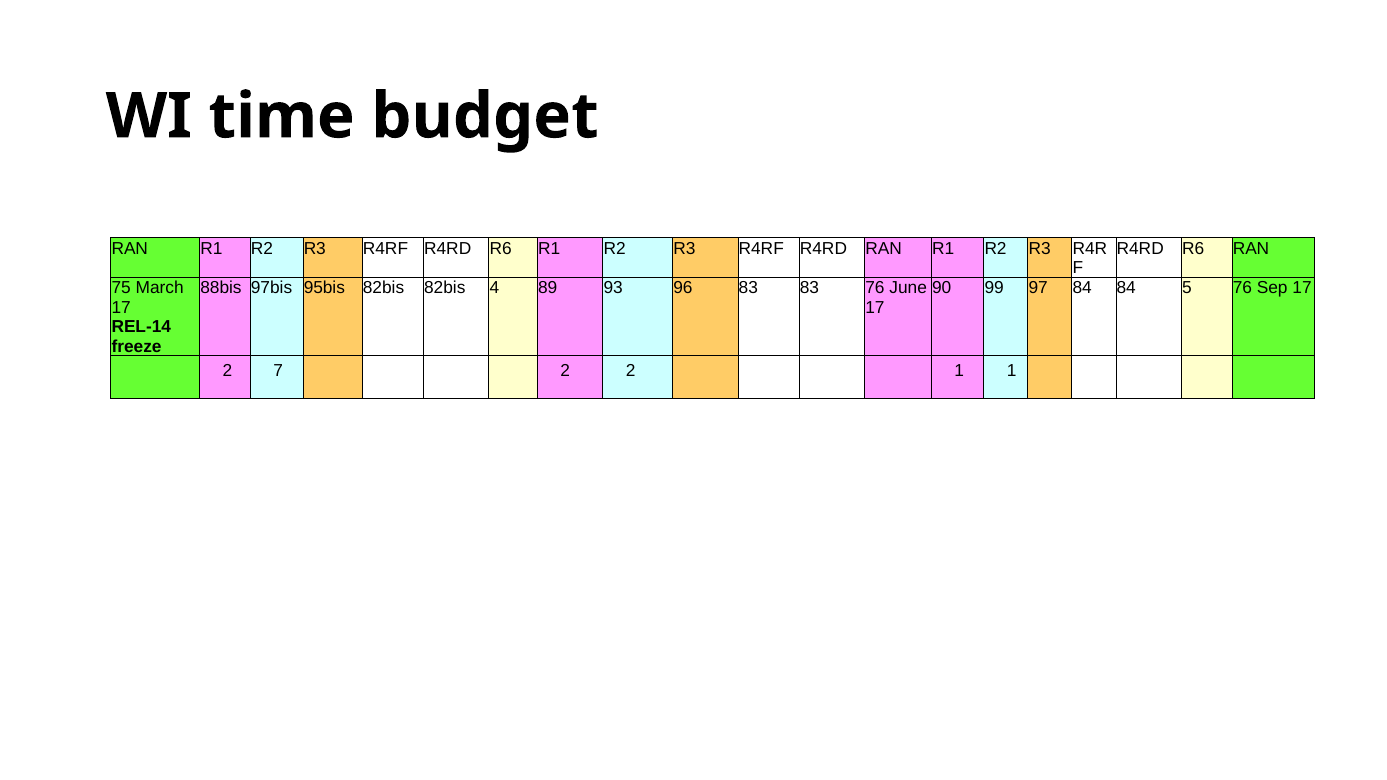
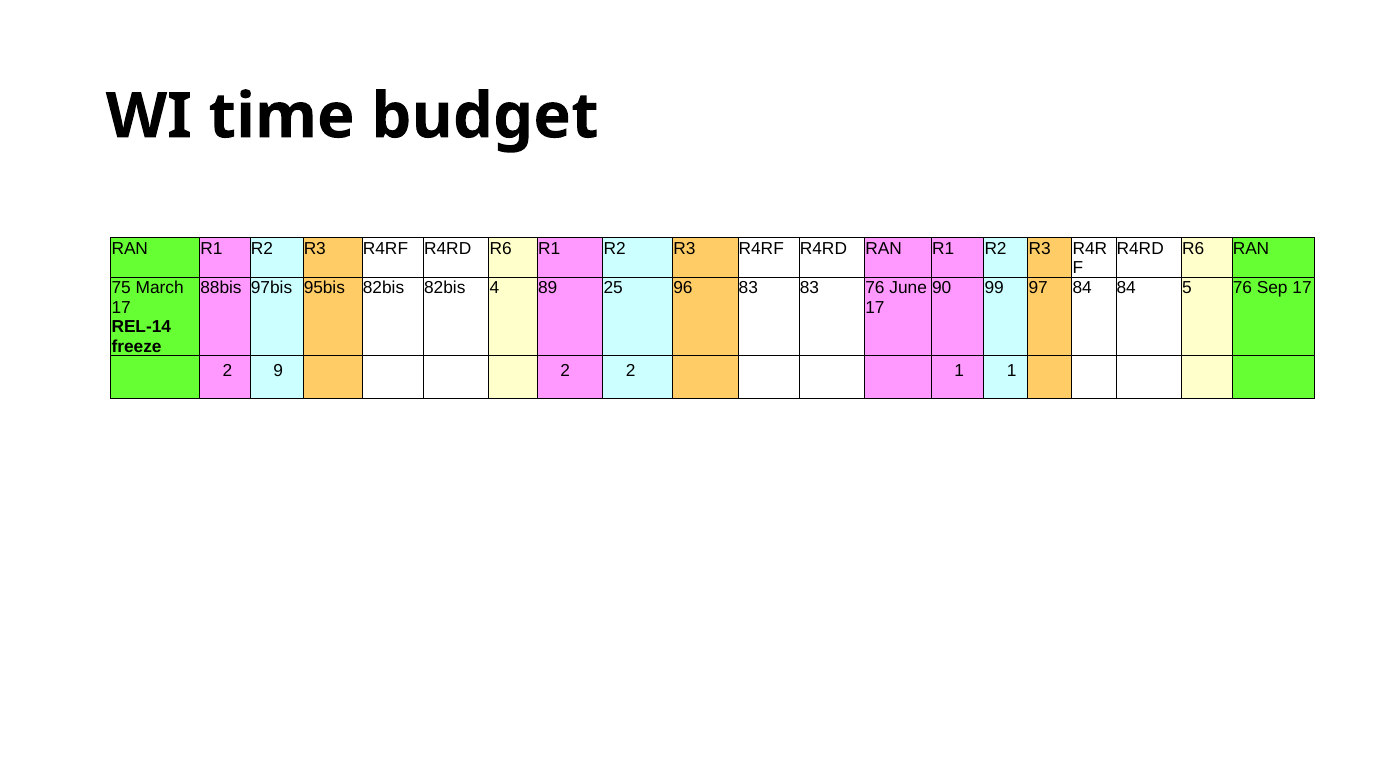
93: 93 -> 25 (613, 288)
7: 7 -> 9 (278, 371)
